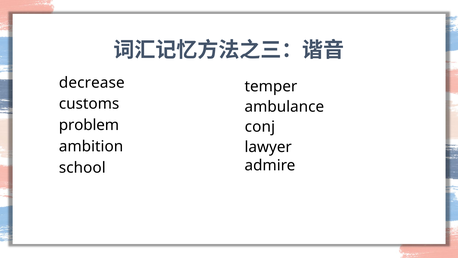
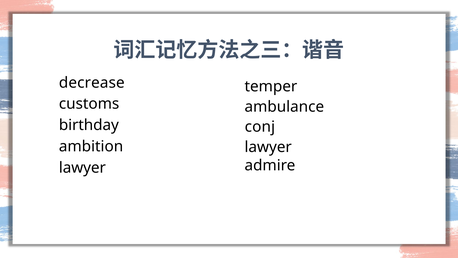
problem: problem -> birthday (89, 125)
school: school -> lawyer (82, 168)
